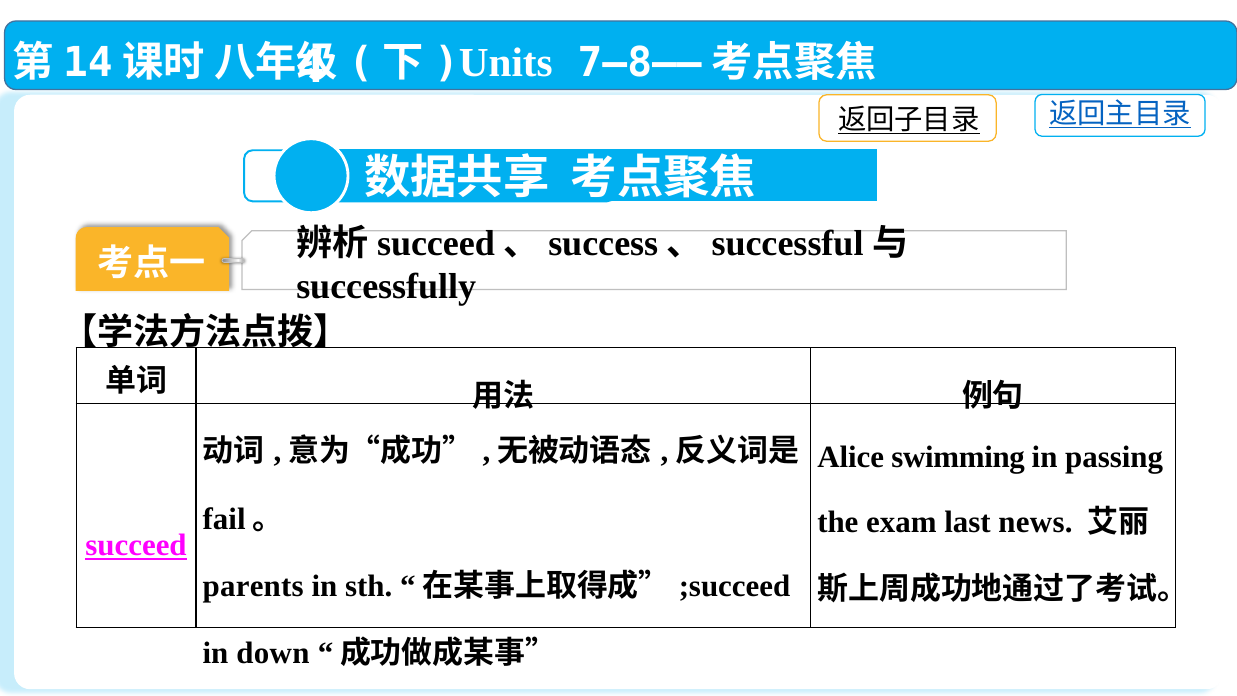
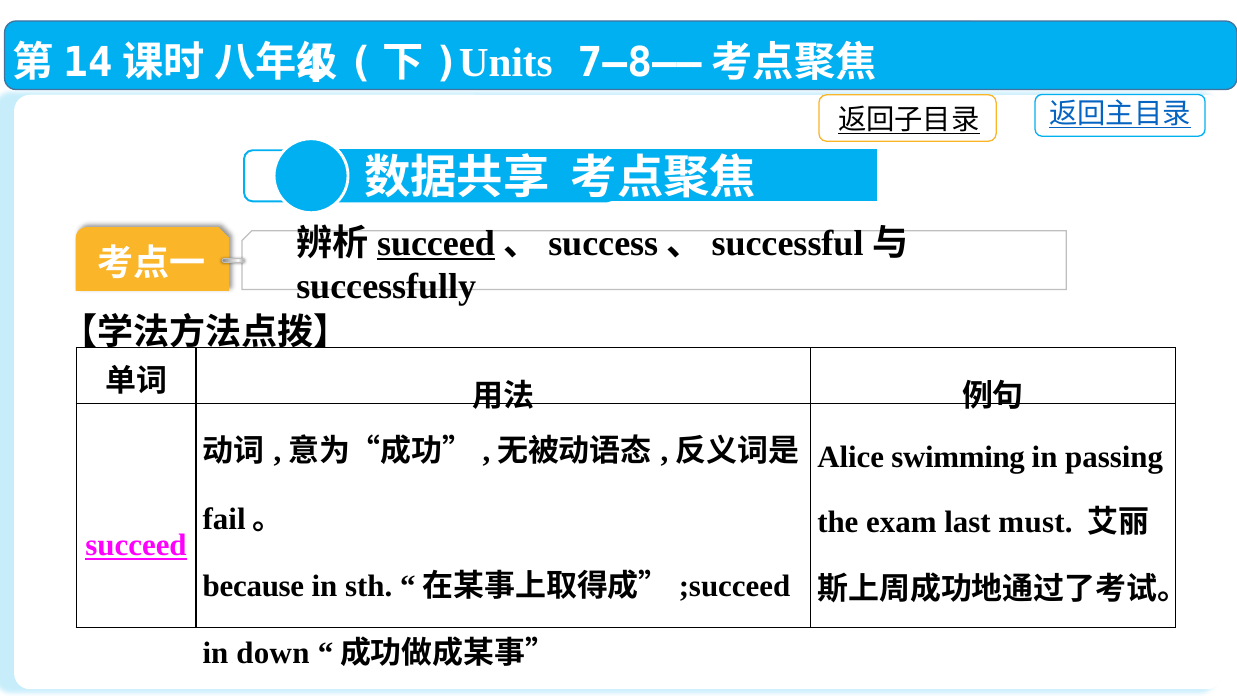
succeed underline: none -> present (436, 243)
news: news -> must (1036, 522)
parents: parents -> because (253, 586)
